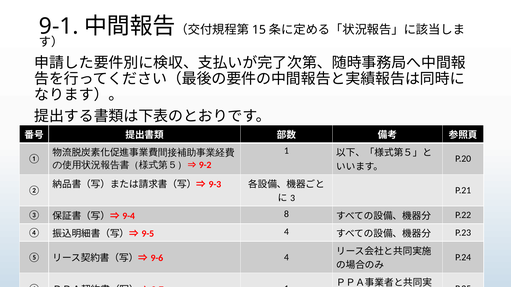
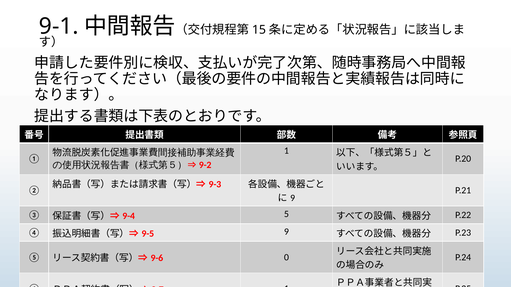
3: 3 -> 9 (293, 198)
8: 8 -> 5 (286, 214)
4: 4 -> 9 (286, 232)
4: 4 -> 0 (286, 258)
